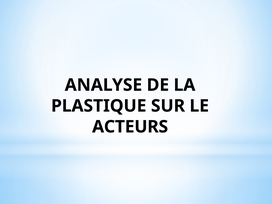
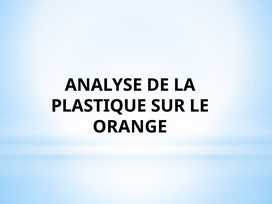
ACTEURS: ACTEURS -> ORANGE (130, 127)
